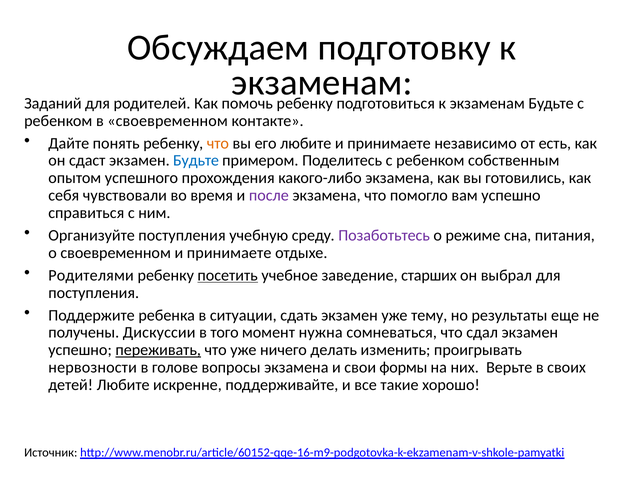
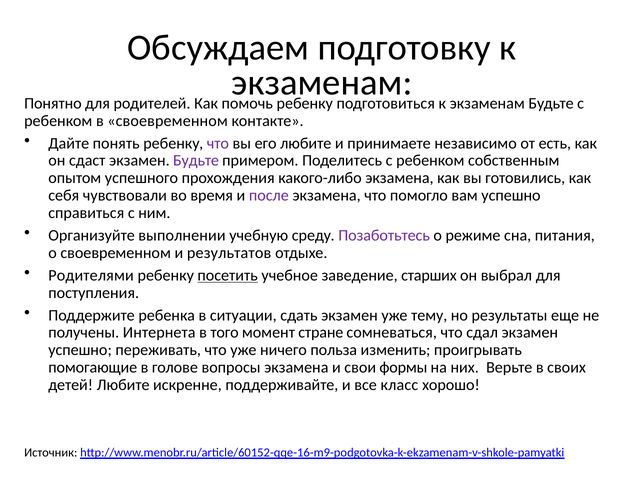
Заданий: Заданий -> Понятно (53, 103)
что colour: orange -> purple (218, 143)
Будьте colour: blue -> purple (196, 161)
Организуйте поступления: поступления -> выполнении (182, 235)
своевременном и принимаете: принимаете -> результатов (229, 253)
Дискуссии: Дискуссии -> Интернета (159, 333)
нужна: нужна -> стране (321, 333)
переживать underline: present -> none (158, 350)
делать: делать -> польза (334, 350)
нервозности: нервозности -> помогающие (93, 367)
такие: такие -> класс (399, 385)
